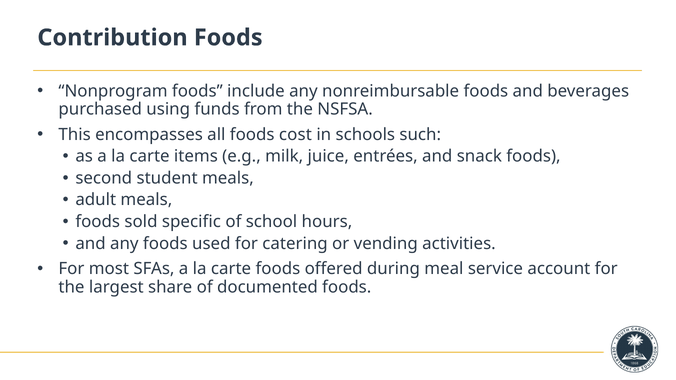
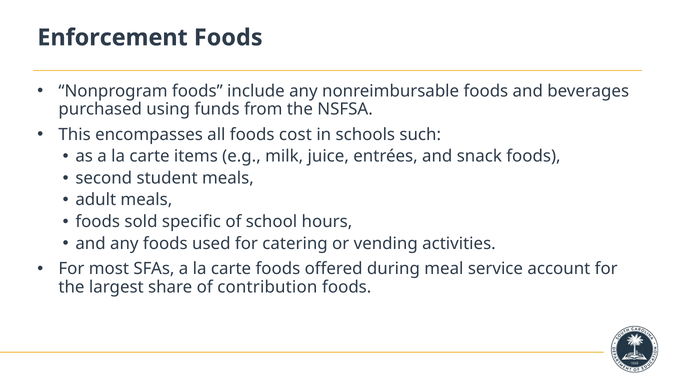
Contribution: Contribution -> Enforcement (113, 38)
documented: documented -> contribution (267, 287)
